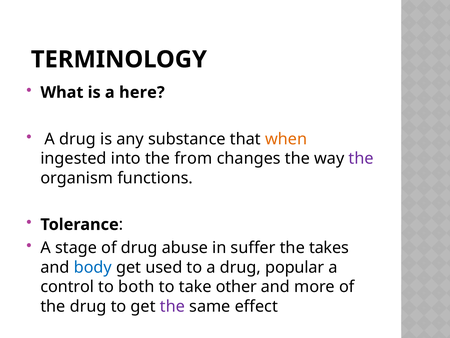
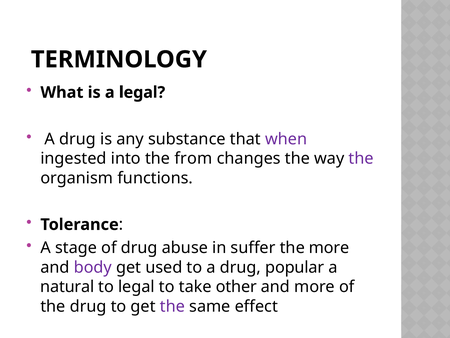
a here: here -> legal (142, 92)
when colour: orange -> purple (286, 139)
the takes: takes -> more (329, 248)
body colour: blue -> purple (93, 267)
control: control -> natural (67, 286)
to both: both -> legal (136, 286)
